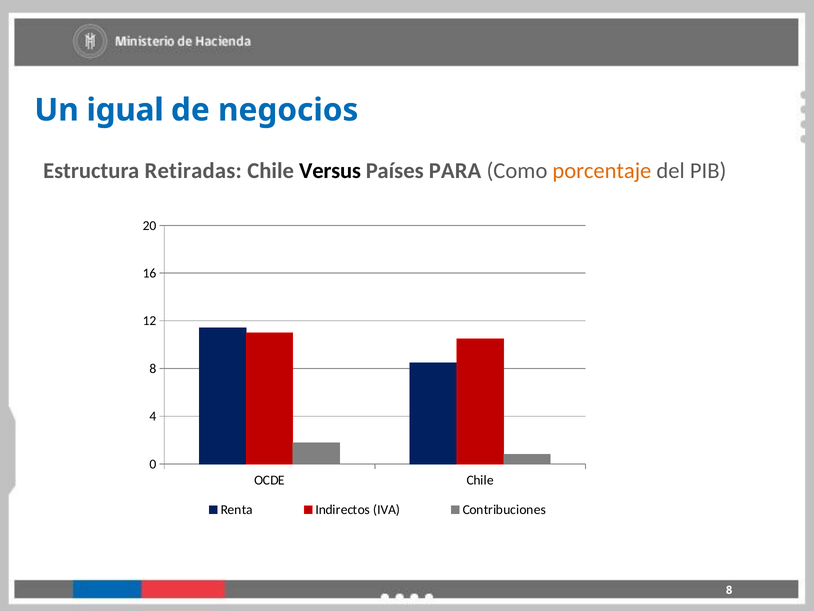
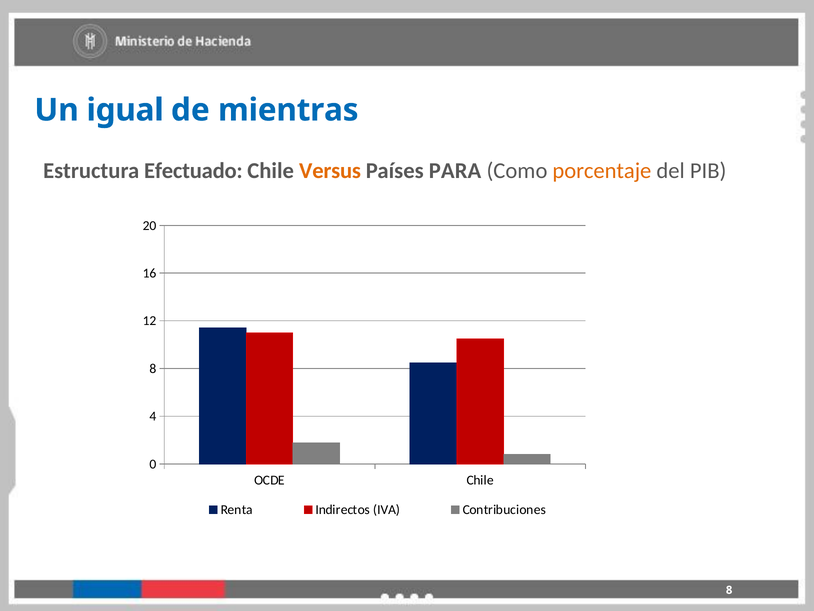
negocios: negocios -> mientras (288, 110)
Retiradas: Retiradas -> Efectuado (193, 171)
Versus colour: black -> orange (330, 171)
